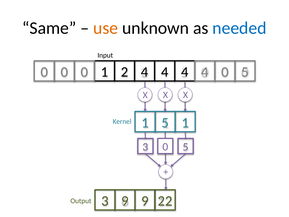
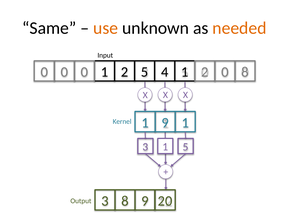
needed colour: blue -> orange (239, 28)
2 4: 4 -> 5 (145, 72)
4: 4 -> 1 (185, 72)
0 4: 4 -> 2 (205, 72)
5: 5 -> 8 (245, 72)
1 5: 5 -> 9 (165, 122)
3 0: 0 -> 1 (165, 147)
3 9: 9 -> 8 (125, 201)
22: 22 -> 20 (165, 201)
